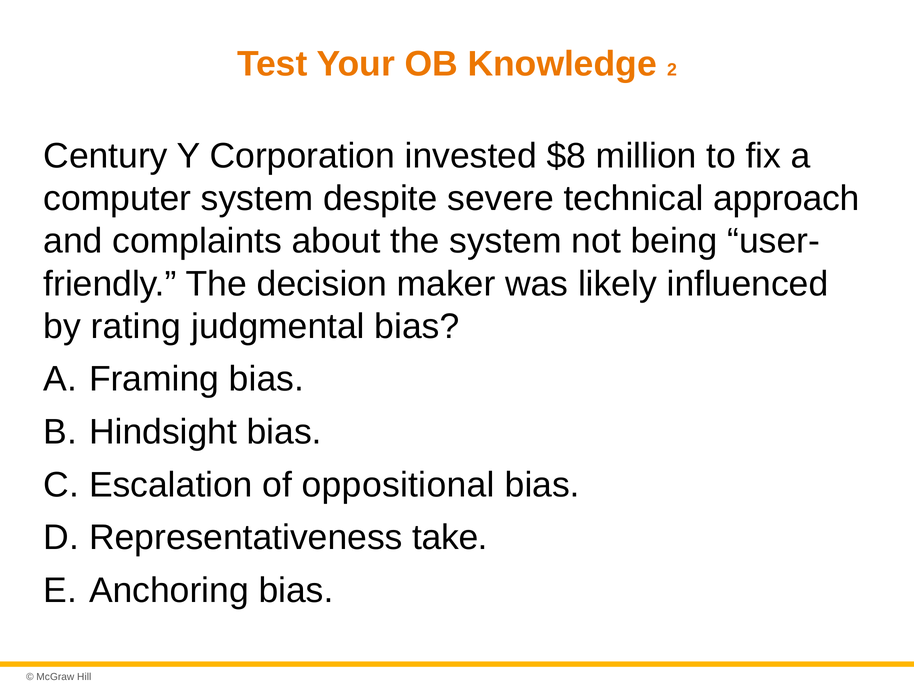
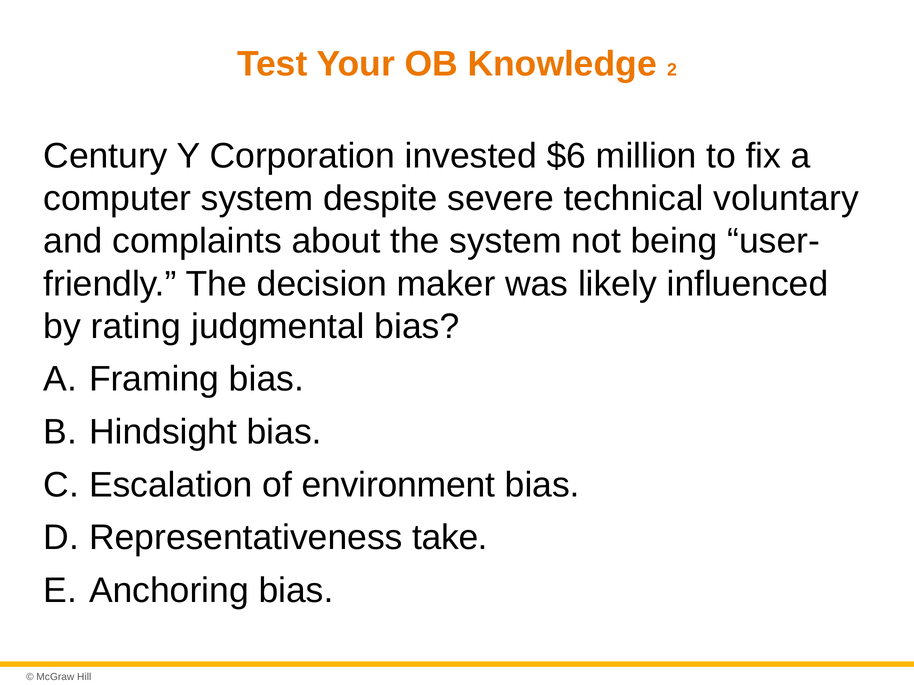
$8: $8 -> $6 (566, 156)
approach: approach -> voluntary (786, 199)
oppositional: oppositional -> environment (399, 485)
